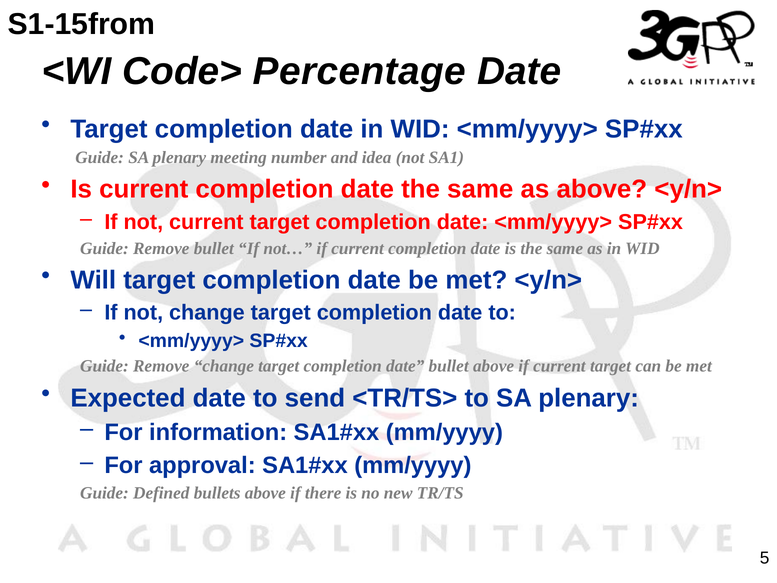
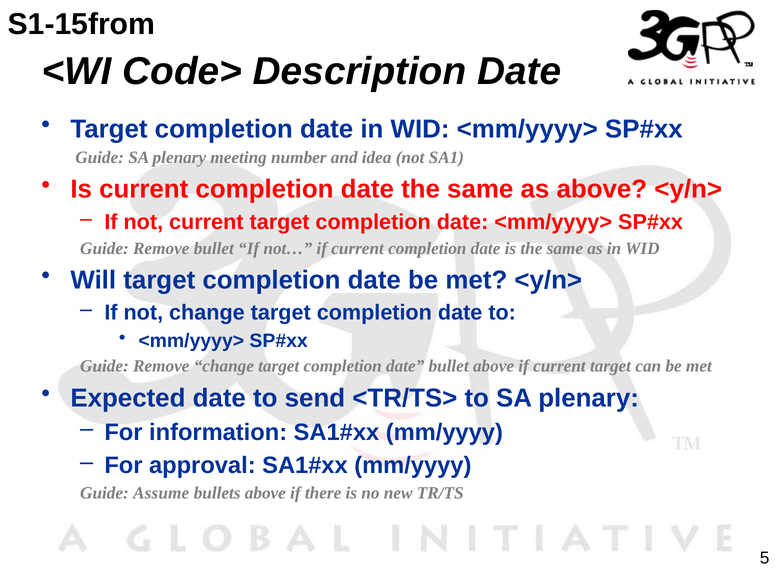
Percentage: Percentage -> Description (360, 71)
Defined: Defined -> Assume (161, 493)
